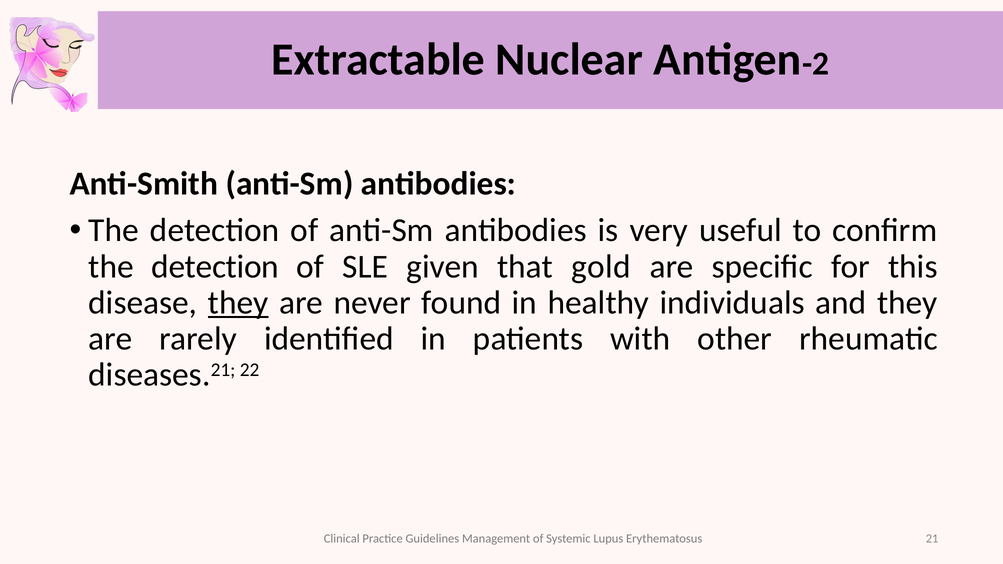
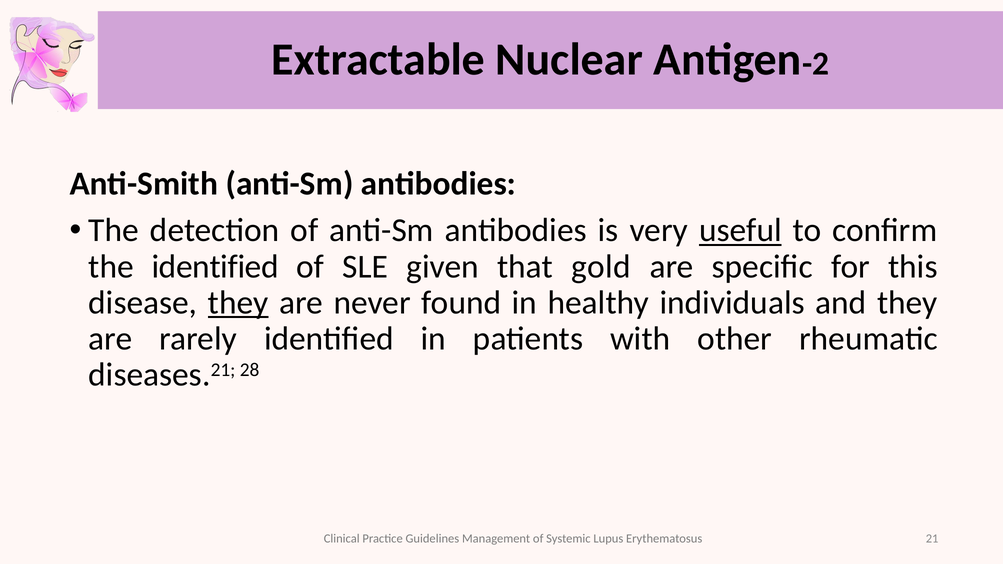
useful underline: none -> present (740, 231)
detection: detection -> identified (215, 267)
22: 22 -> 28 (250, 370)
